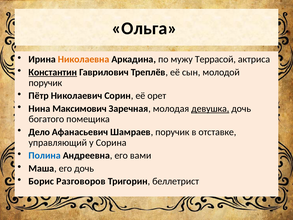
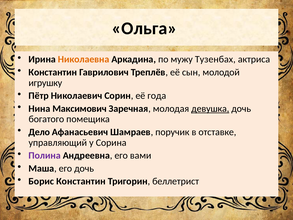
Террасой: Террасой -> Тузенбах (215, 59)
Константин underline: present -> none (53, 72)
поручик: поручик -> игрушку (45, 83)
орет: орет -> года (157, 96)
Полина colour: blue -> purple (45, 155)
Борис Разговоров: Разговоров -> Константин (81, 181)
